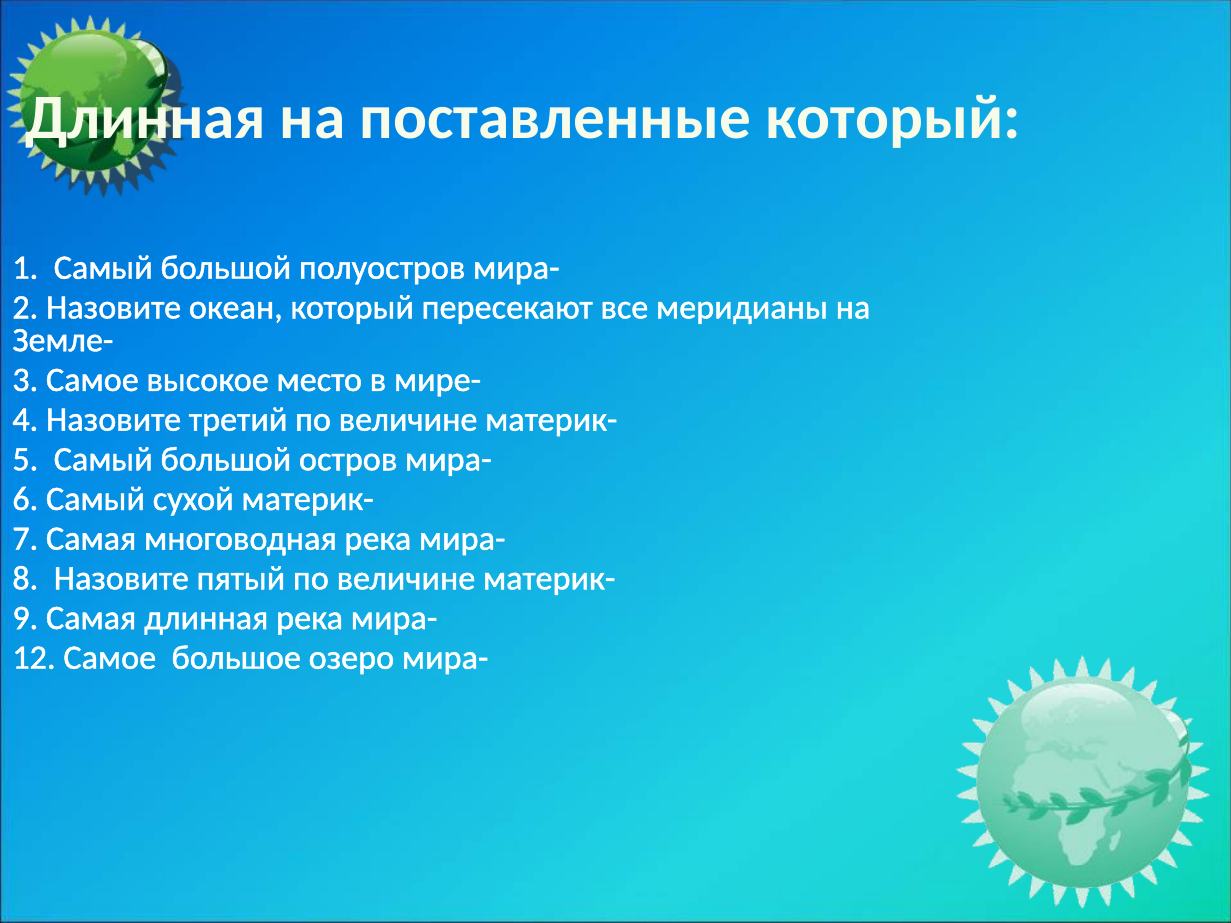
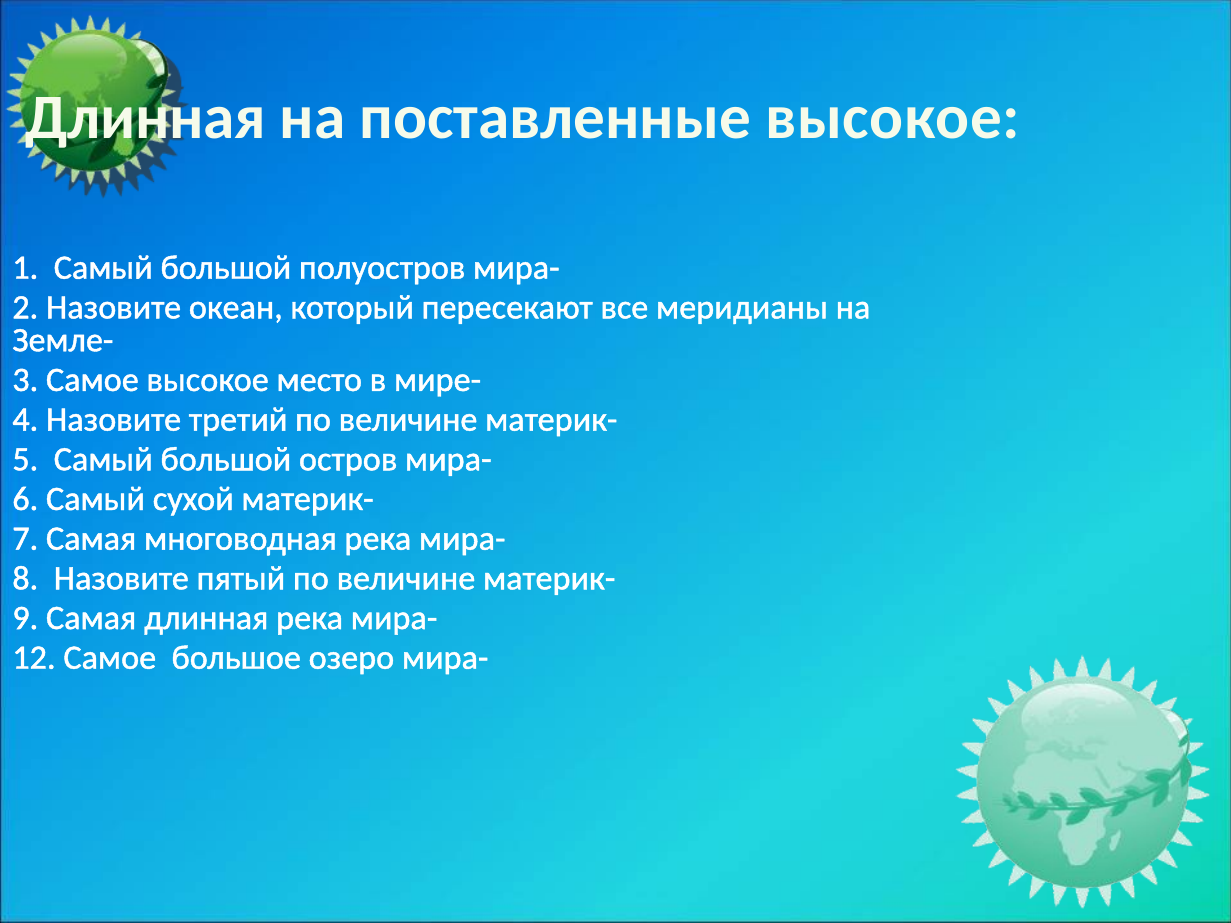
поставленные который: который -> высокое (893, 117)
